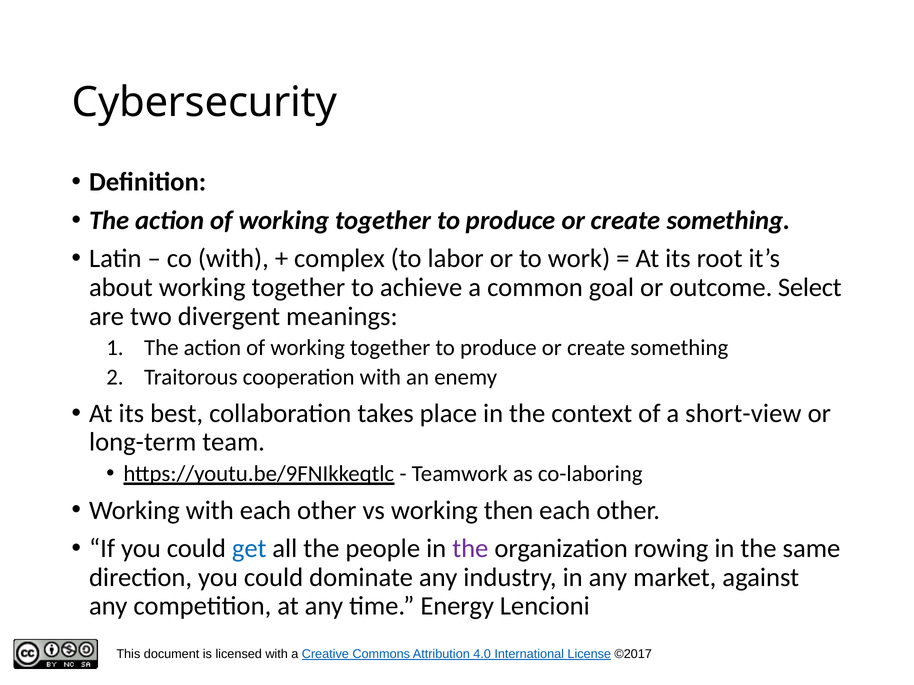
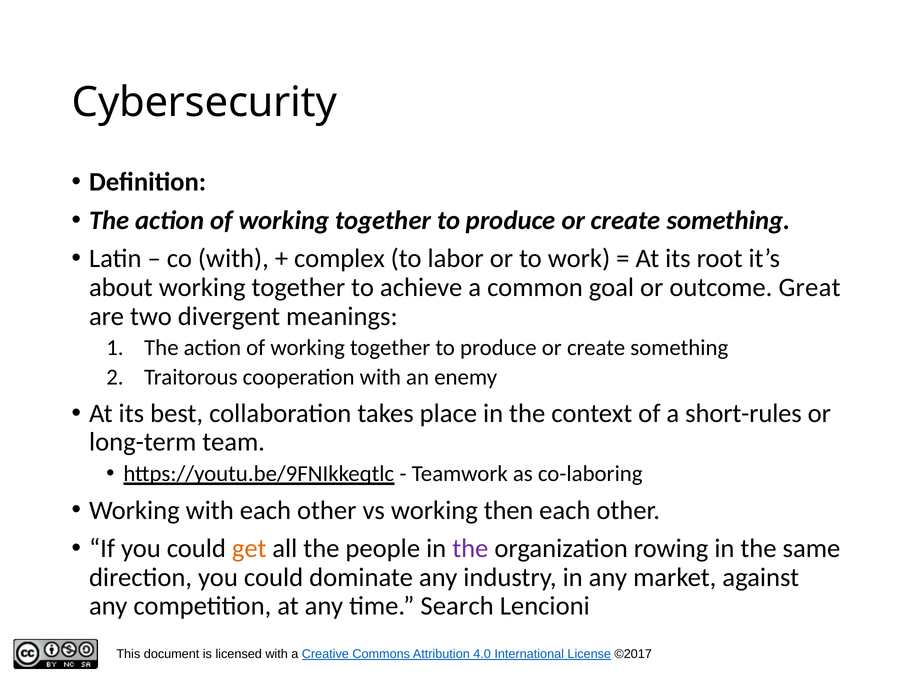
Select: Select -> Great (810, 288)
short-view: short-view -> short-rules (744, 414)
get colour: blue -> orange (249, 549)
Energy: Energy -> Search (457, 607)
